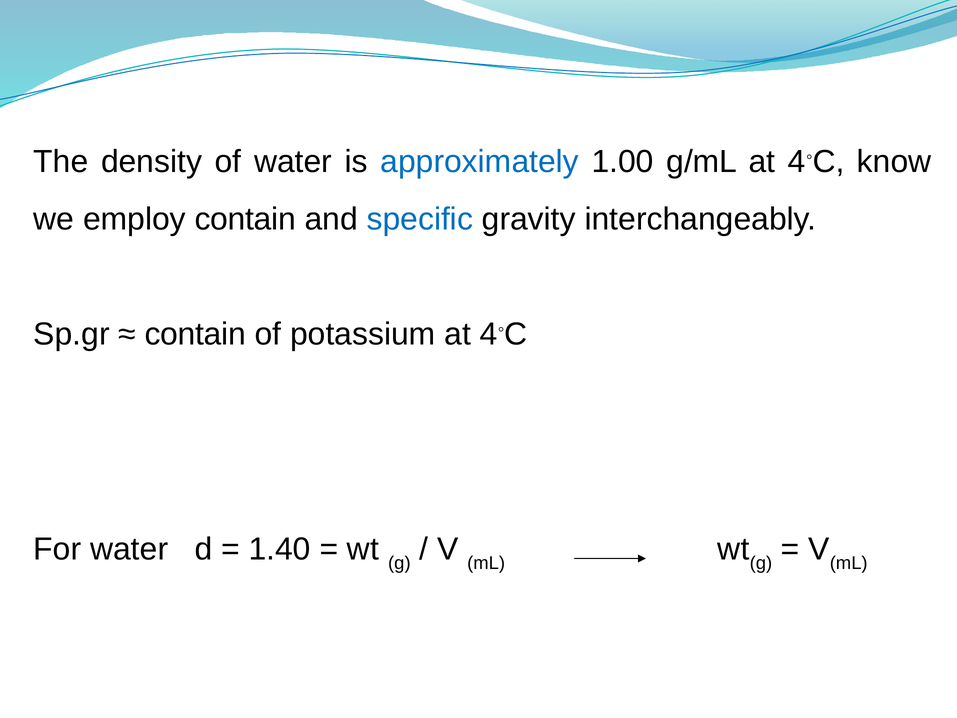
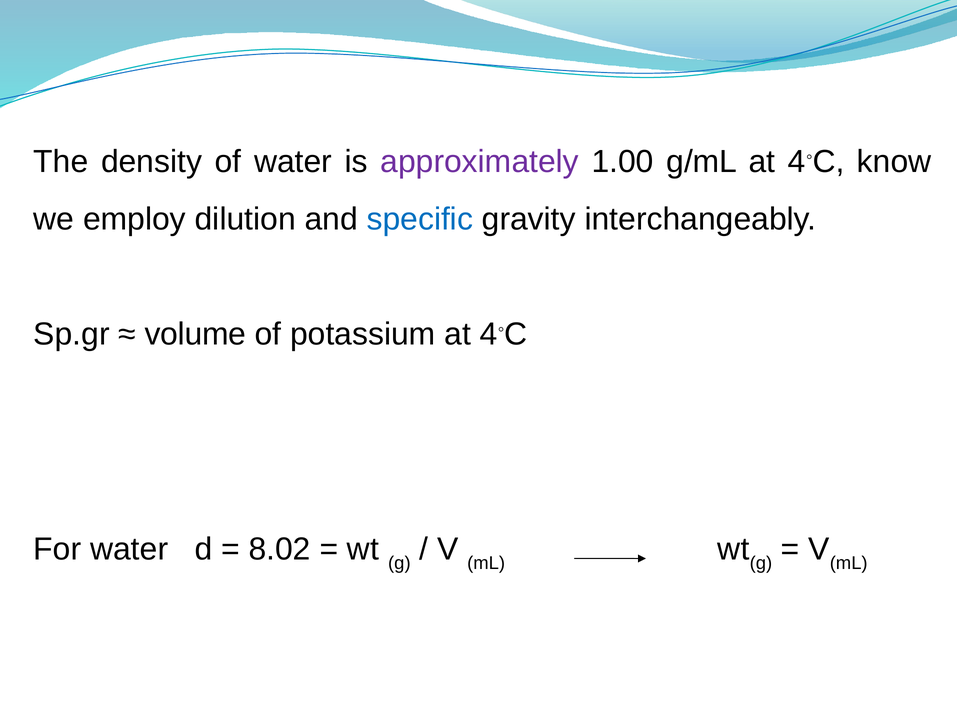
approximately colour: blue -> purple (480, 162)
employ contain: contain -> dilution (245, 219)
contain: contain -> volume (195, 334)
1.40: 1.40 -> 8.02 (280, 549)
